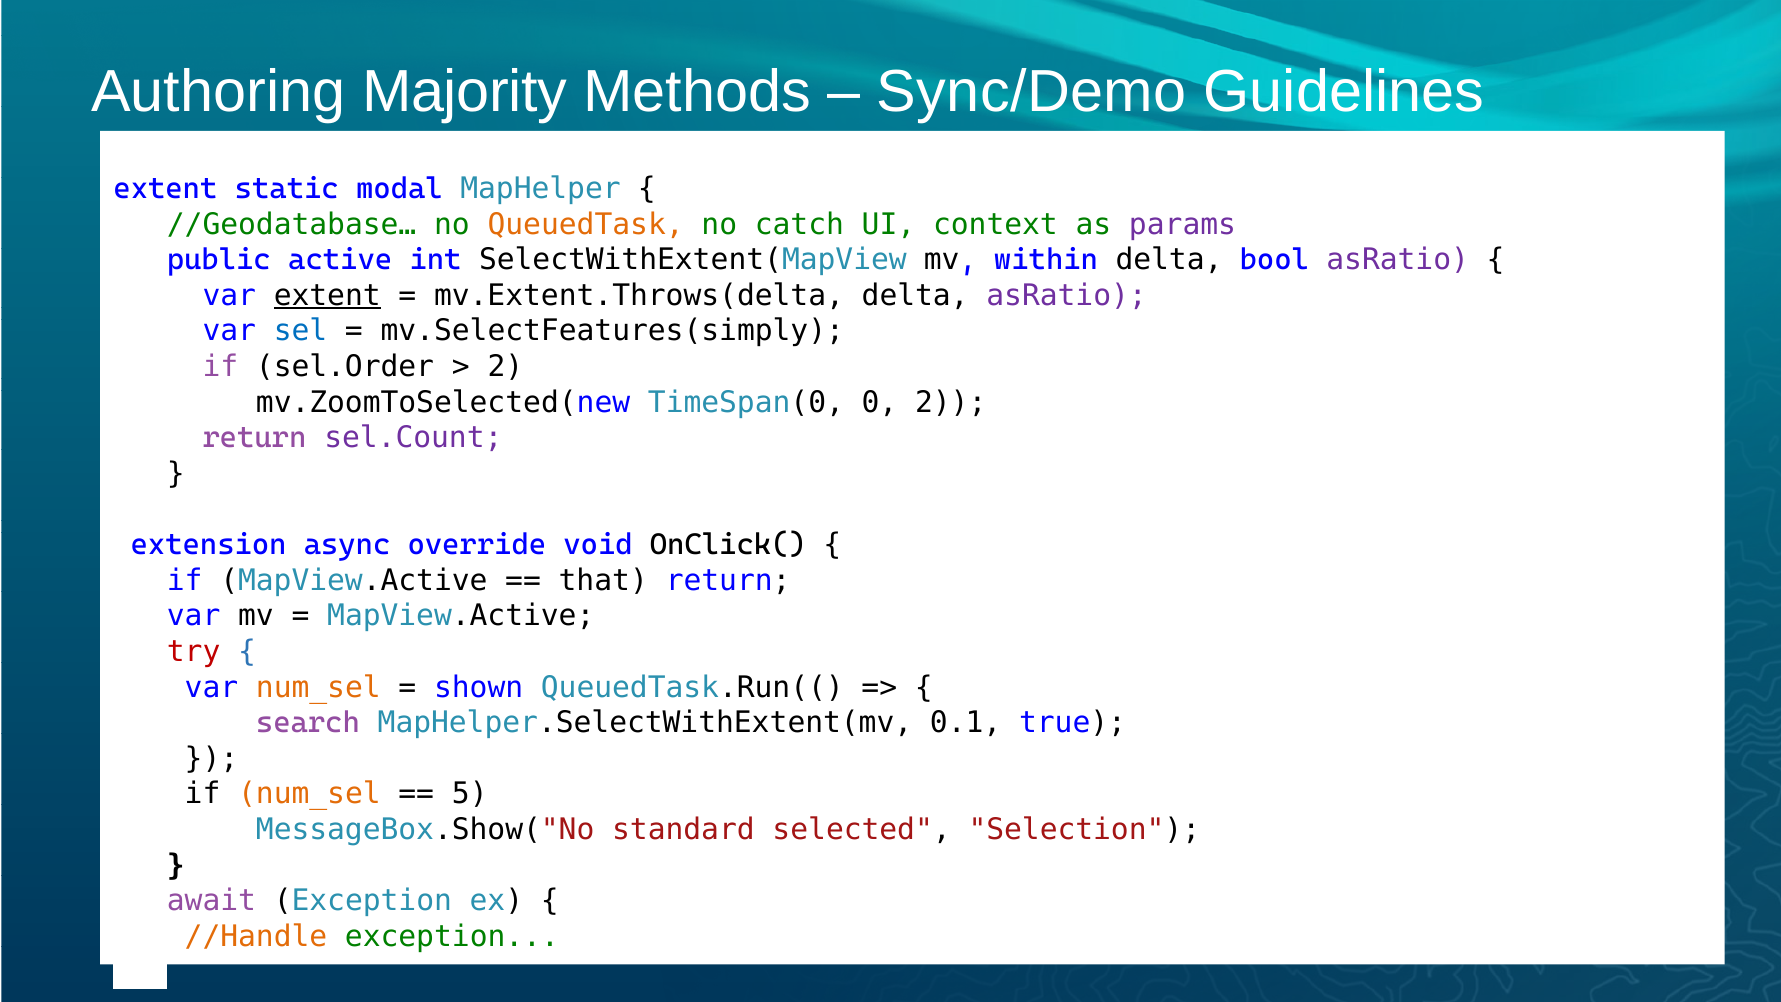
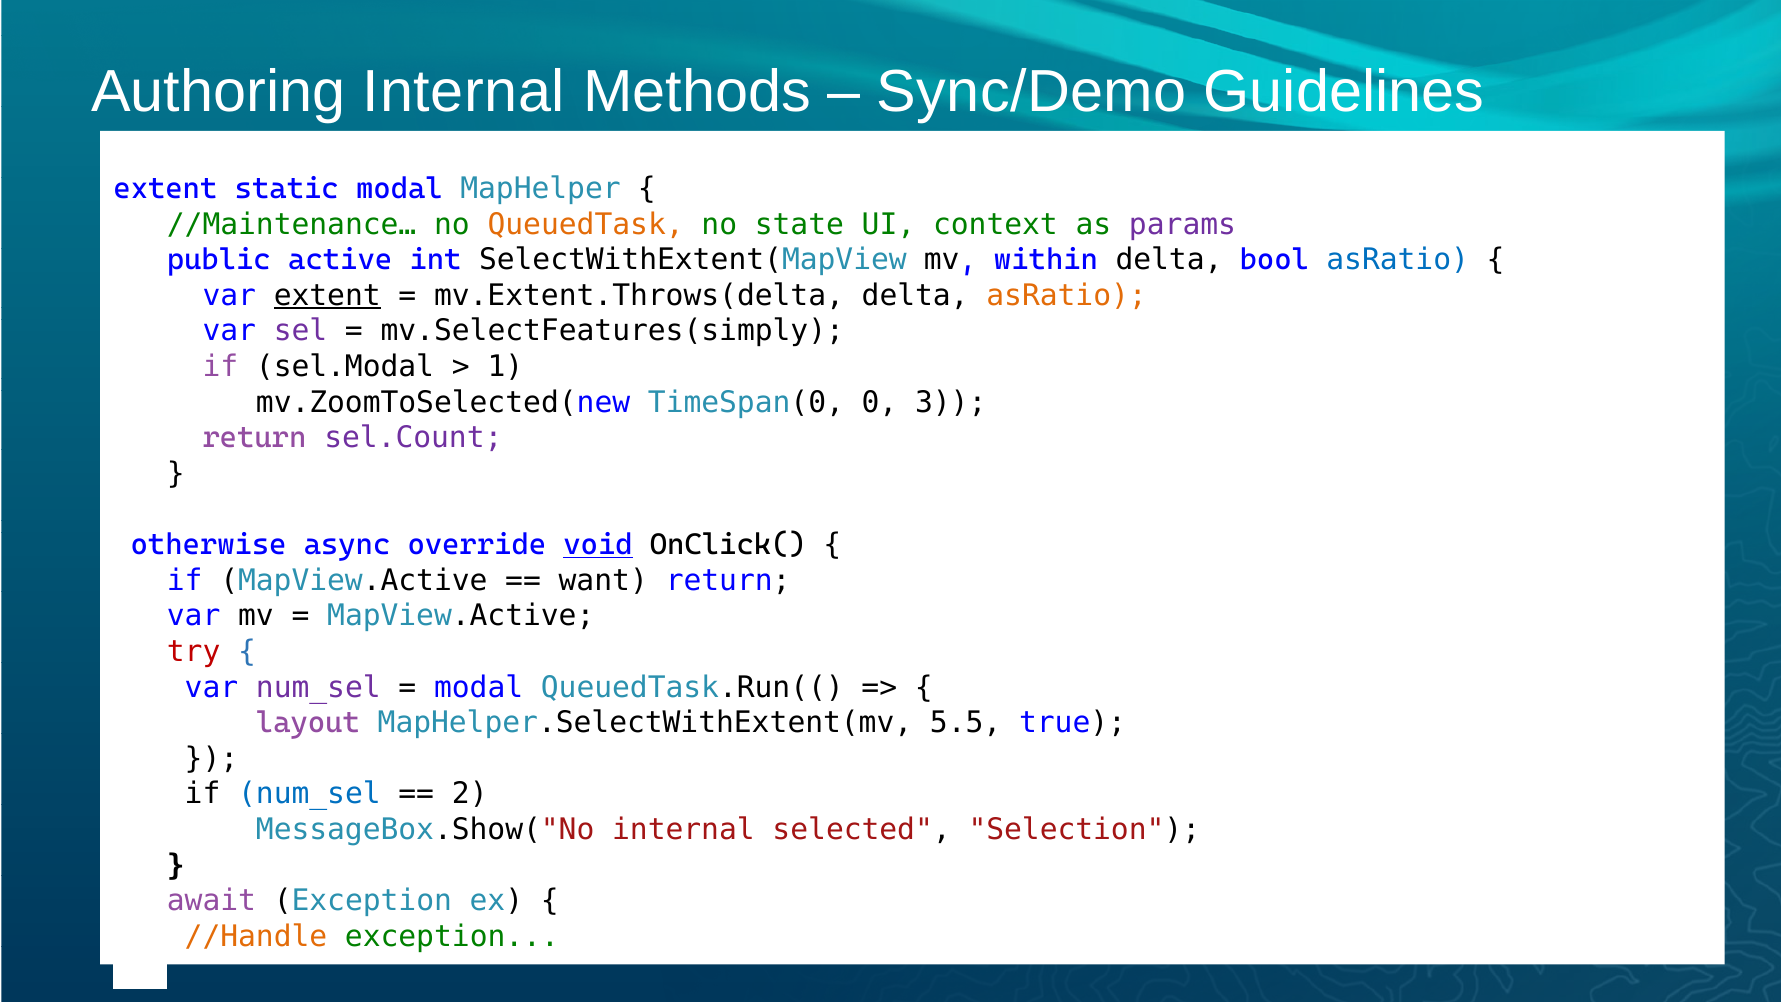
Authoring Majority: Majority -> Internal (464, 92)
//Geodatabase…: //Geodatabase… -> //Maintenance… (292, 224)
catch: catch -> state (799, 224)
asRatio colour: purple -> blue (1398, 260)
asRatio colour: purple -> orange (1067, 295)
sel colour: blue -> purple (301, 331)
sel.Order: sel.Order -> sel.Modal (345, 367)
2: 2 -> 1 (505, 367)
0 2: 2 -> 3 (951, 402)
extension: extension -> otherwise (209, 545)
void underline: none -> present (598, 545)
that: that -> want (603, 580)
num_sel colour: orange -> purple (318, 687)
shown: shown -> modal (479, 687)
search: search -> layout (308, 723)
0.1: 0.1 -> 5.5 (966, 723)
num_sel colour: orange -> blue (309, 794)
5: 5 -> 2 (470, 794)
MessageBox.Show("No standard: standard -> internal (683, 830)
